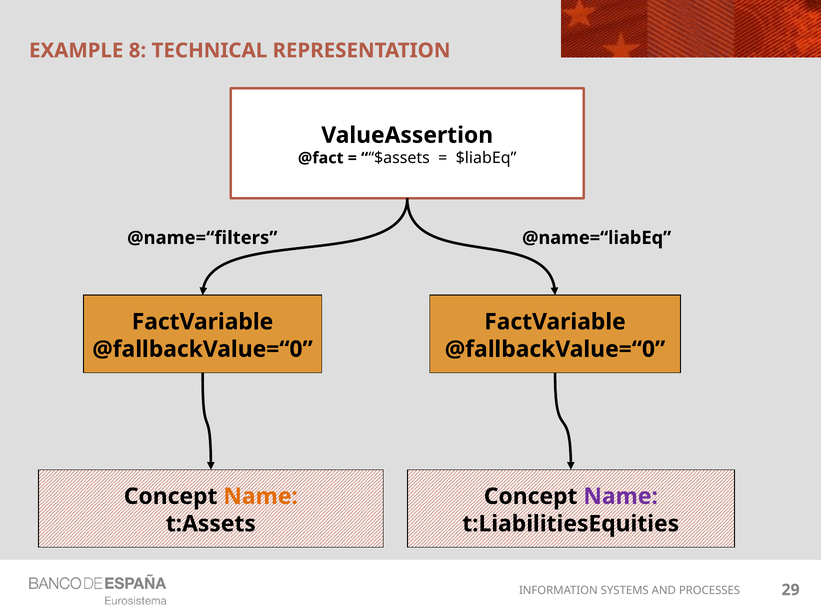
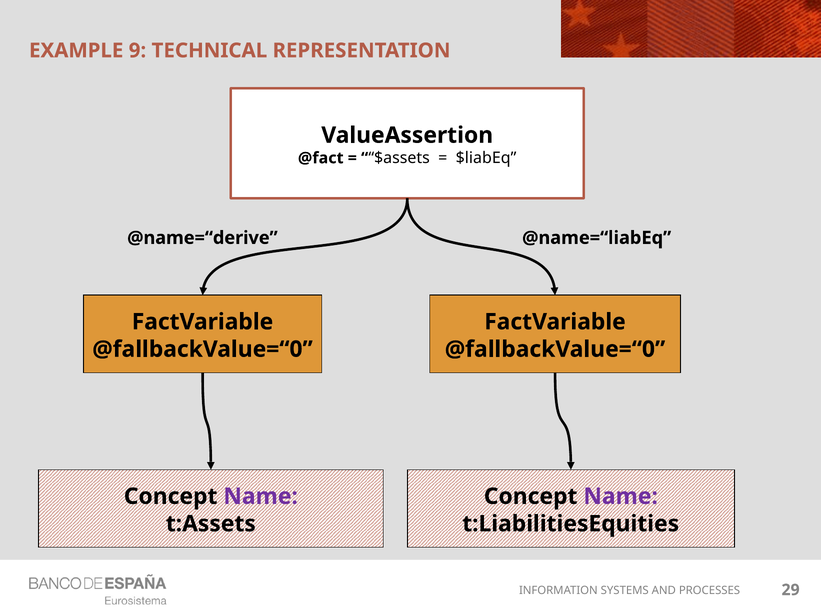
8: 8 -> 9 (137, 51)
@name=“filters: @name=“filters -> @name=“derive (202, 238)
Name colour: orange -> purple (261, 496)
